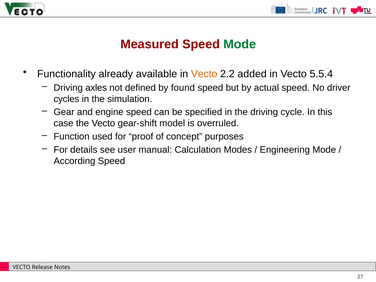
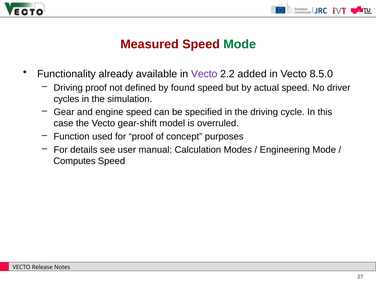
Vecto colour: orange -> purple (204, 74)
5.5.4: 5.5.4 -> 8.5.0 (321, 74)
Driving axles: axles -> proof (96, 88)
According: According -> Computes (74, 161)
